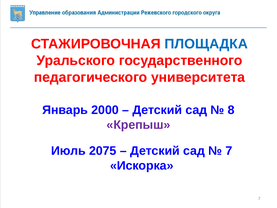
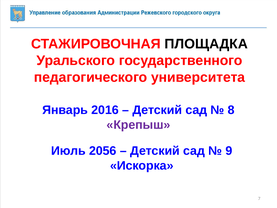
ПЛОЩАДКА colour: blue -> black (206, 44)
2000: 2000 -> 2016 (105, 110)
2075: 2075 -> 2056 (103, 151)
7: 7 -> 9 (229, 151)
